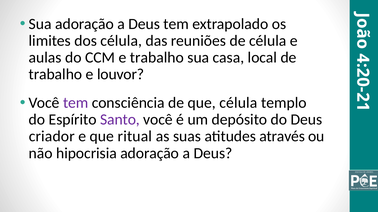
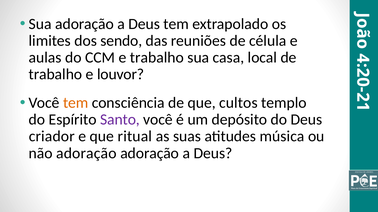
dos célula: célula -> sendo (121, 41)
tem colour: purple -> orange (76, 103)
que célula: célula -> cultos (238, 103)
através: através -> música (282, 137)
não hipocrisia: hipocrisia -> adoração (86, 154)
